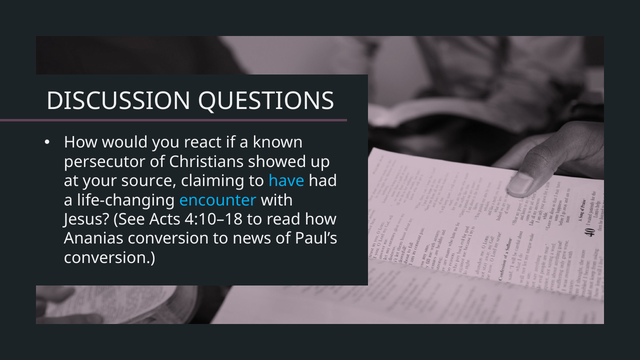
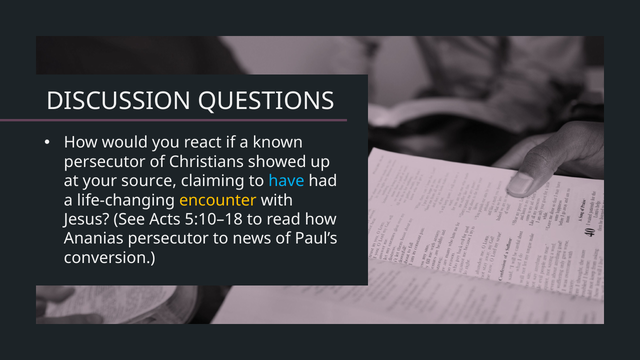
encounter colour: light blue -> yellow (218, 200)
4:10–18: 4:10–18 -> 5:10–18 (214, 220)
Ananias conversion: conversion -> persecutor (168, 239)
